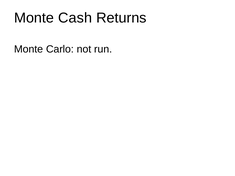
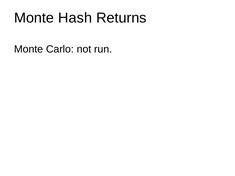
Cash: Cash -> Hash (75, 18)
